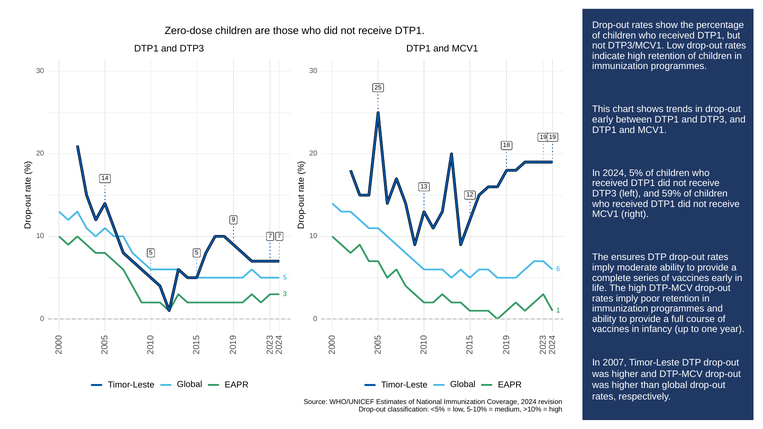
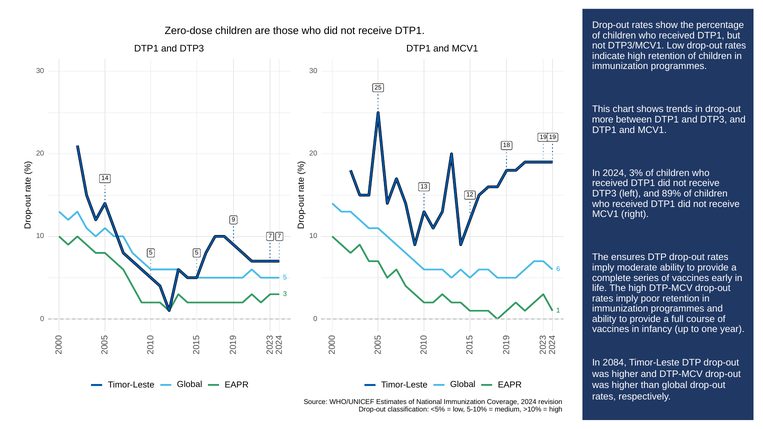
early: early -> more (603, 120)
5%: 5% -> 3% (636, 173)
59%: 59% -> 89% (671, 194)
2007: 2007 -> 2084 (615, 363)
